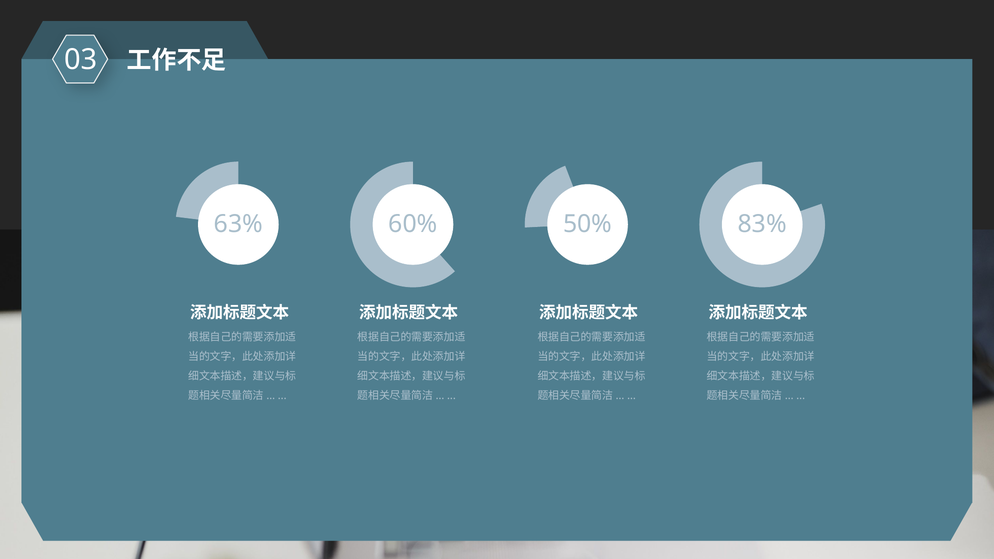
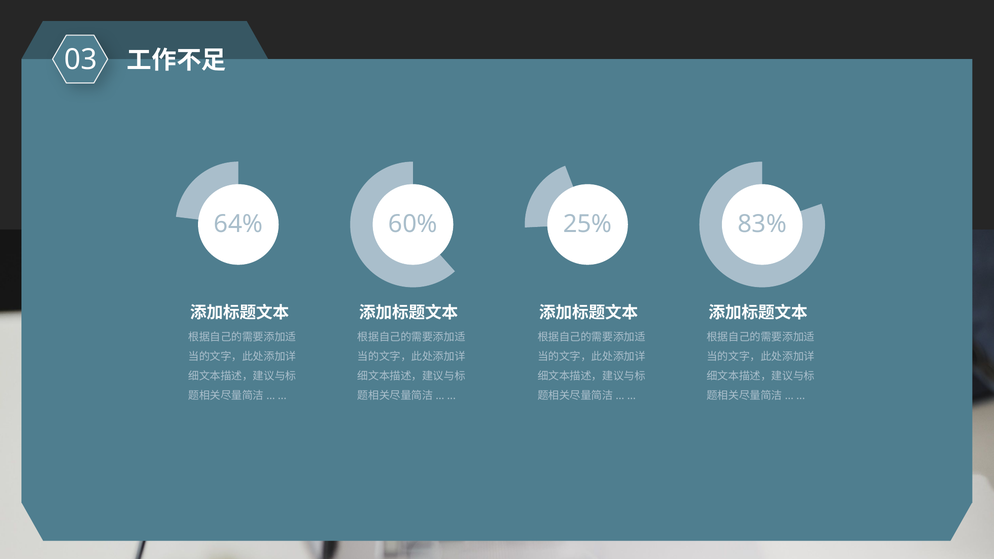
63%: 63% -> 64% (238, 224)
50%: 50% -> 25% (588, 224)
